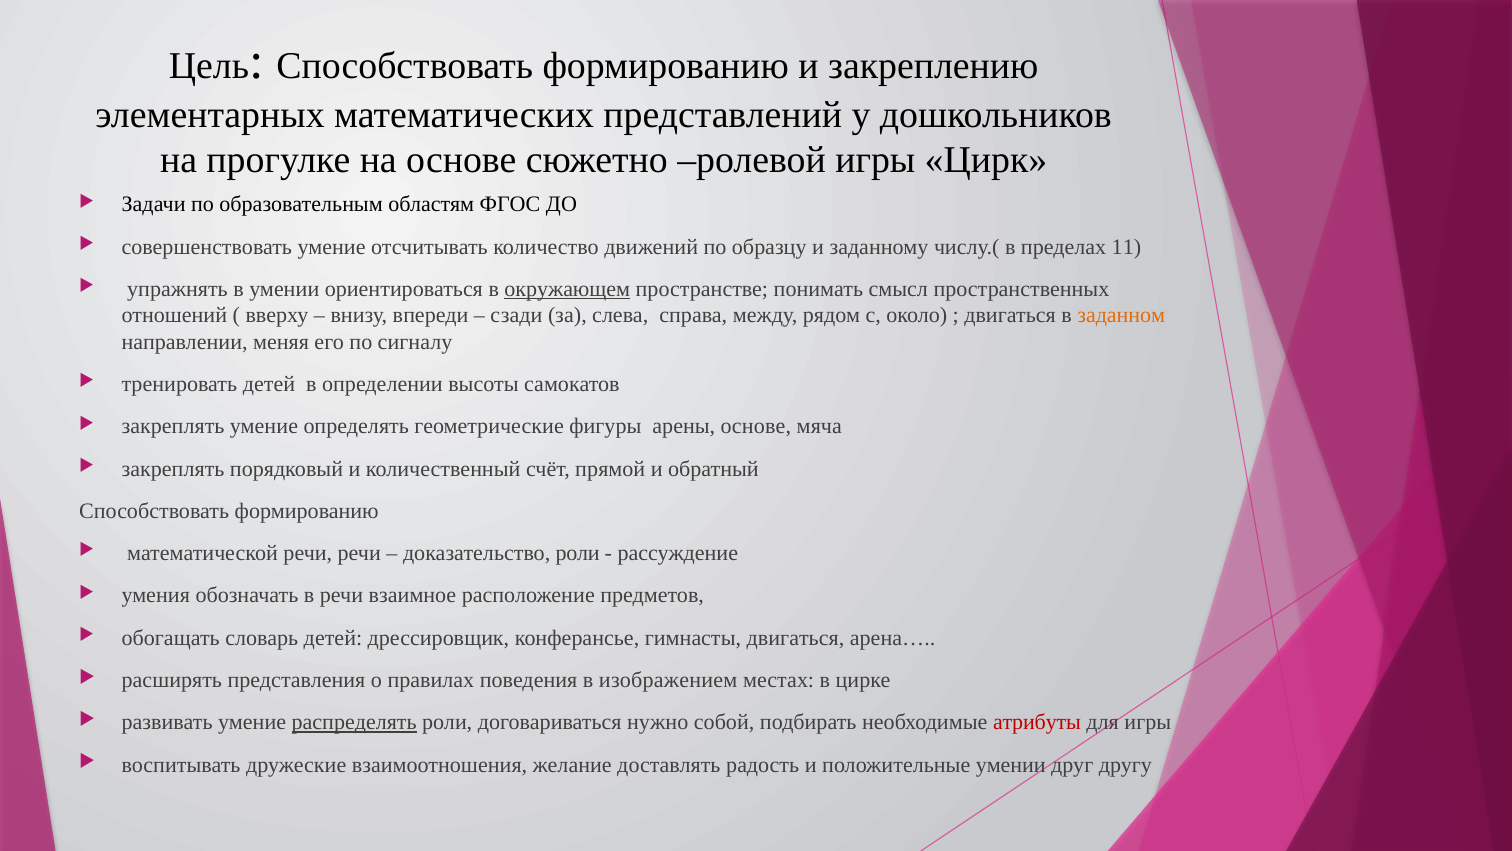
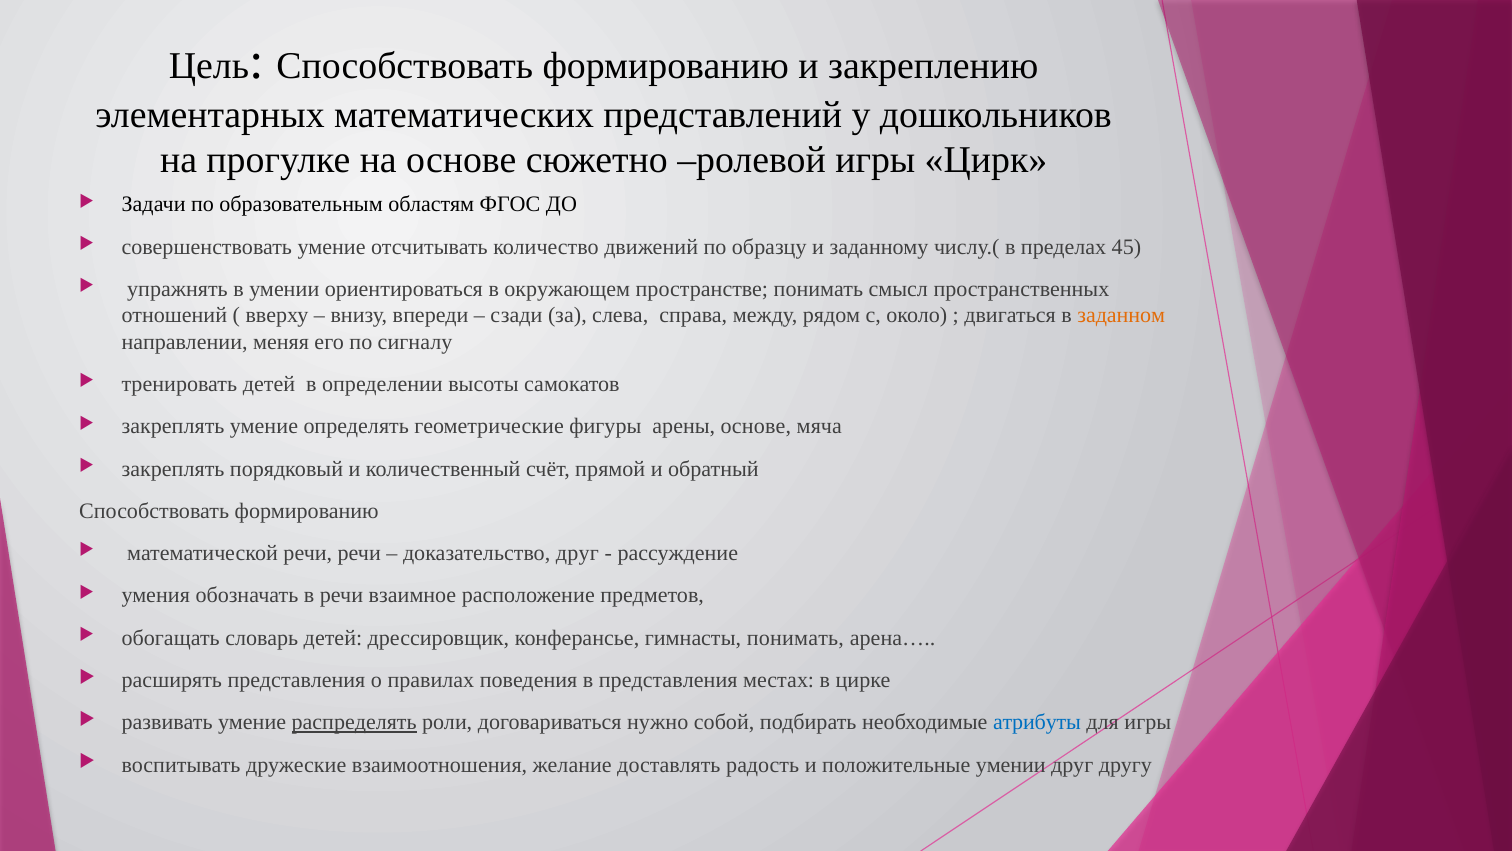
11: 11 -> 45 (1126, 247)
окружающем underline: present -> none (567, 289)
доказательство роли: роли -> друг (577, 553)
гимнасты двигаться: двигаться -> понимать (795, 638)
в изображением: изображением -> представления (668, 680)
атрибуты colour: red -> blue (1037, 722)
